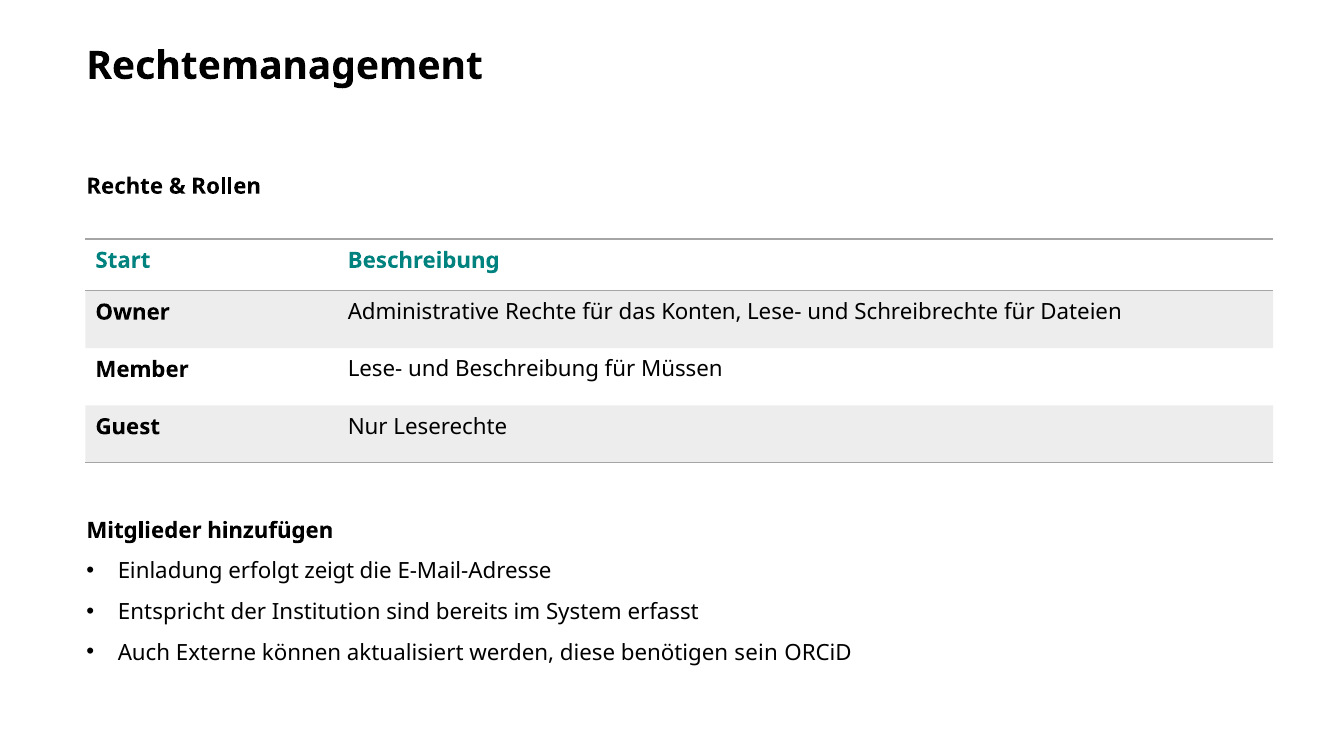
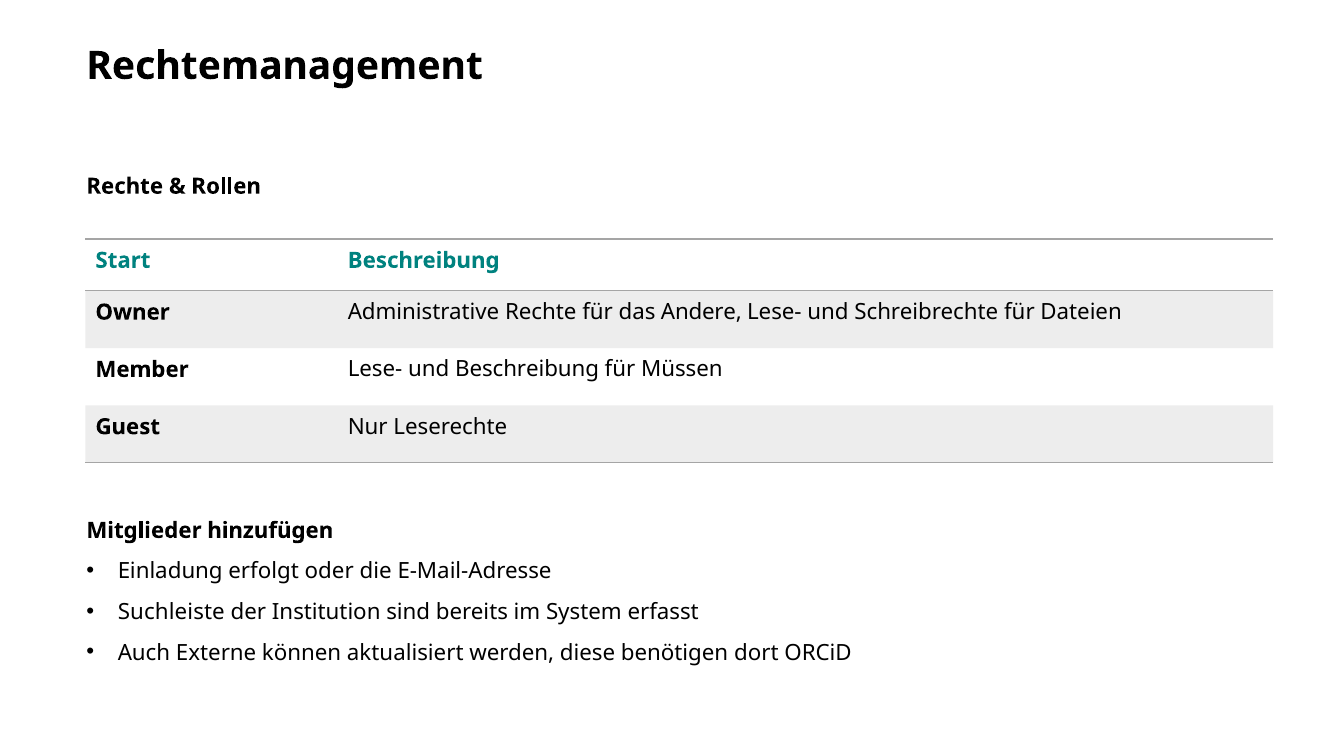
Konten: Konten -> Andere (701, 312)
zeigt: zeigt -> oder (329, 572)
Entspricht: Entspricht -> Suchleiste (171, 612)
sein: sein -> dort (756, 653)
